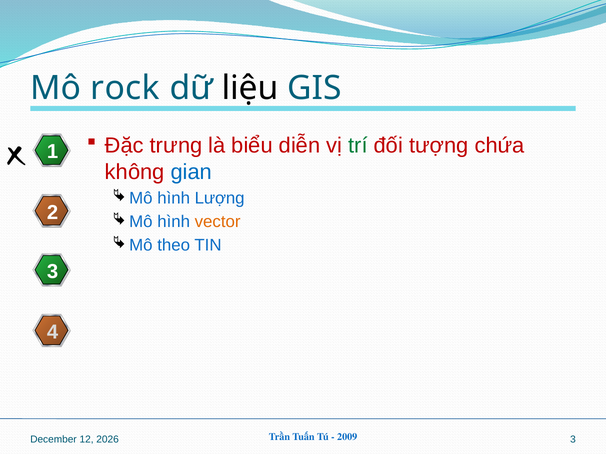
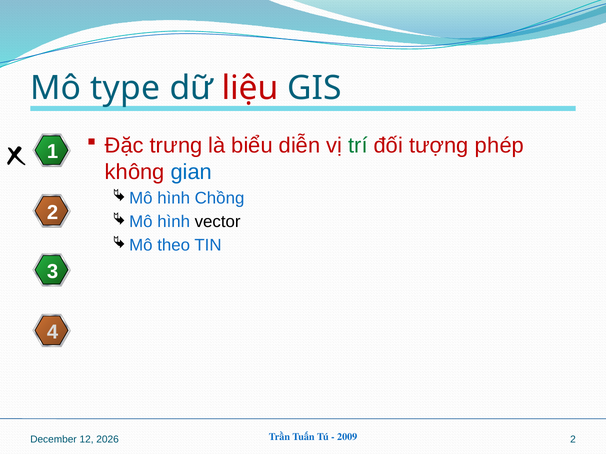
rock: rock -> type (125, 88)
liệu colour: black -> red (250, 88)
chứa: chứa -> phép (499, 146)
Lượng: Lượng -> Chồng (220, 198)
vector colour: orange -> black (218, 222)
2009 3: 3 -> 2 (573, 440)
